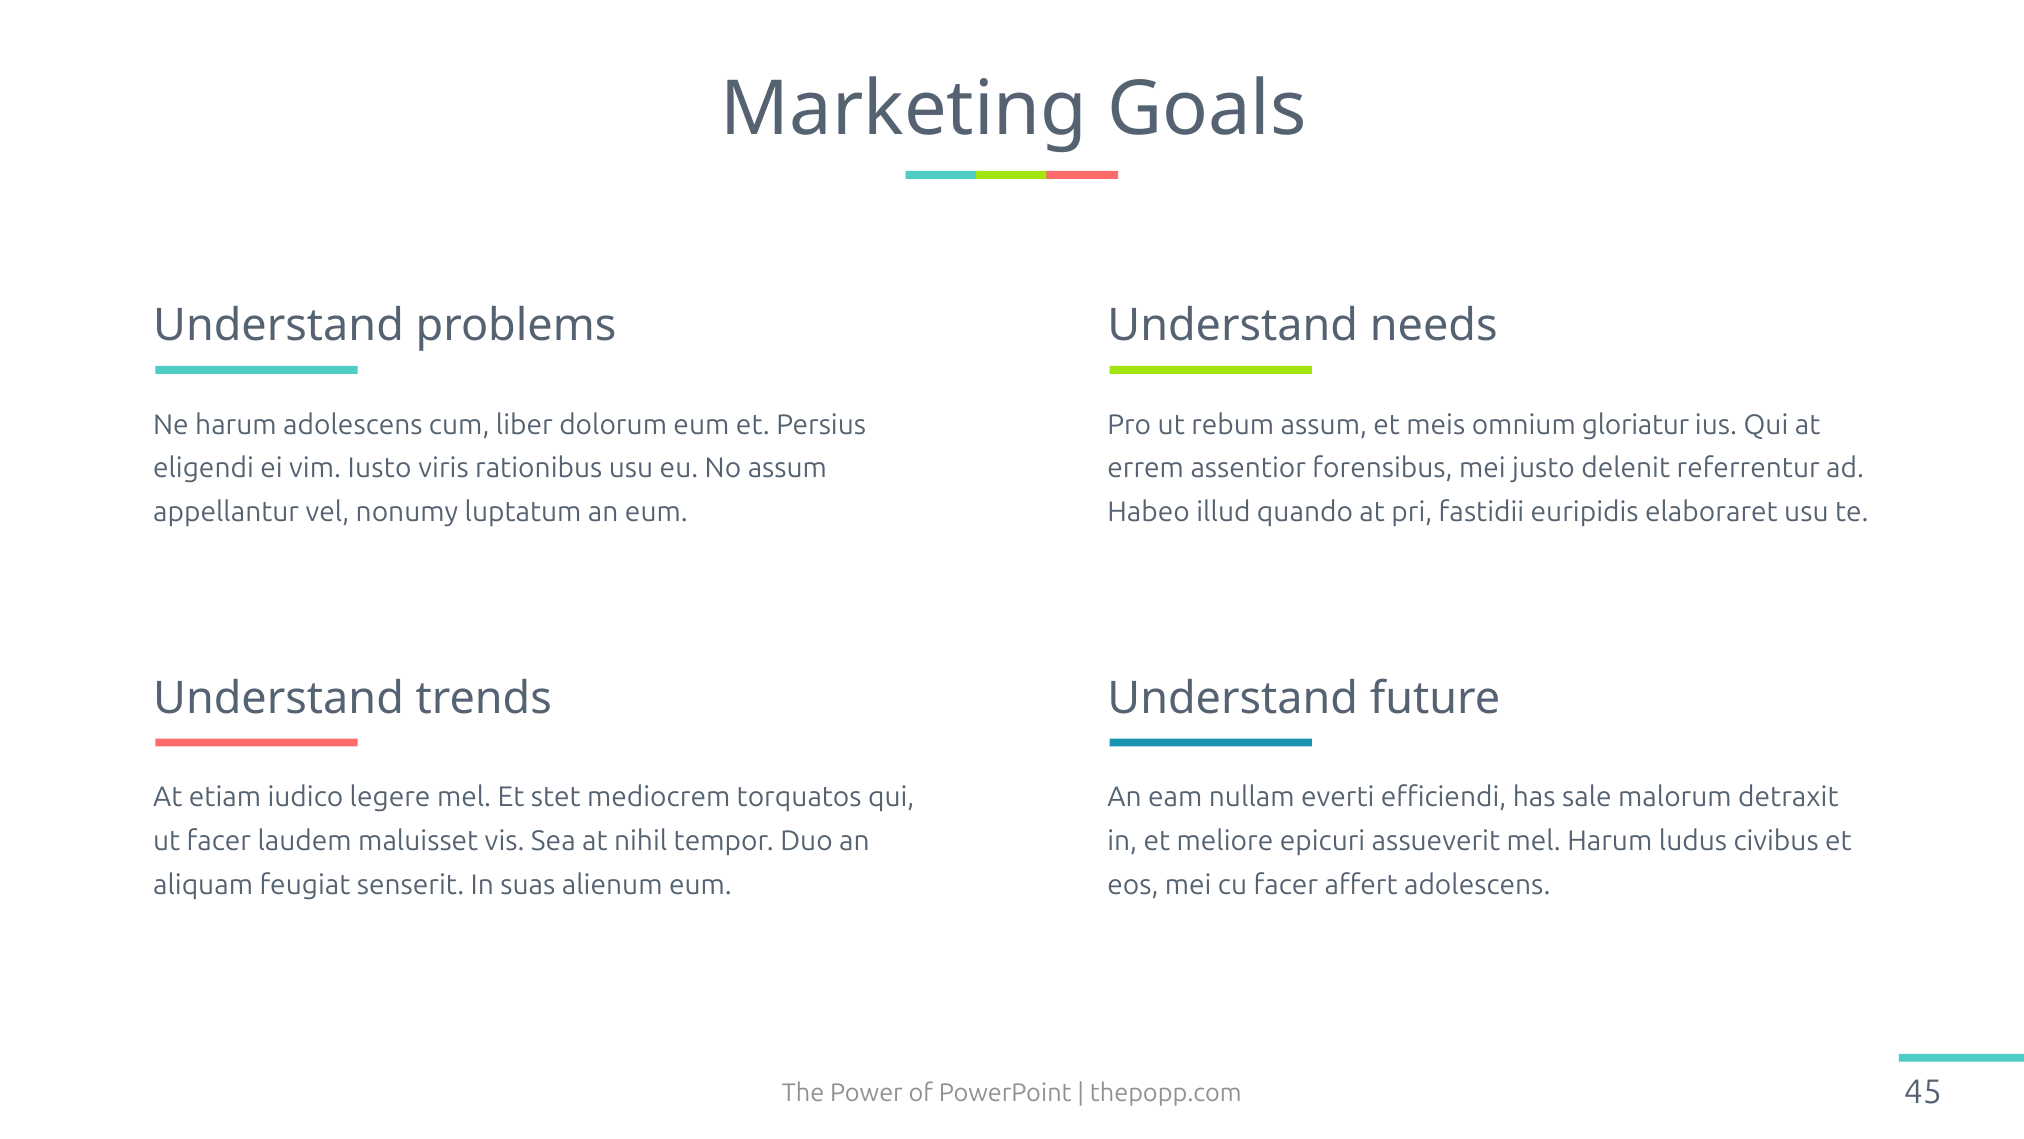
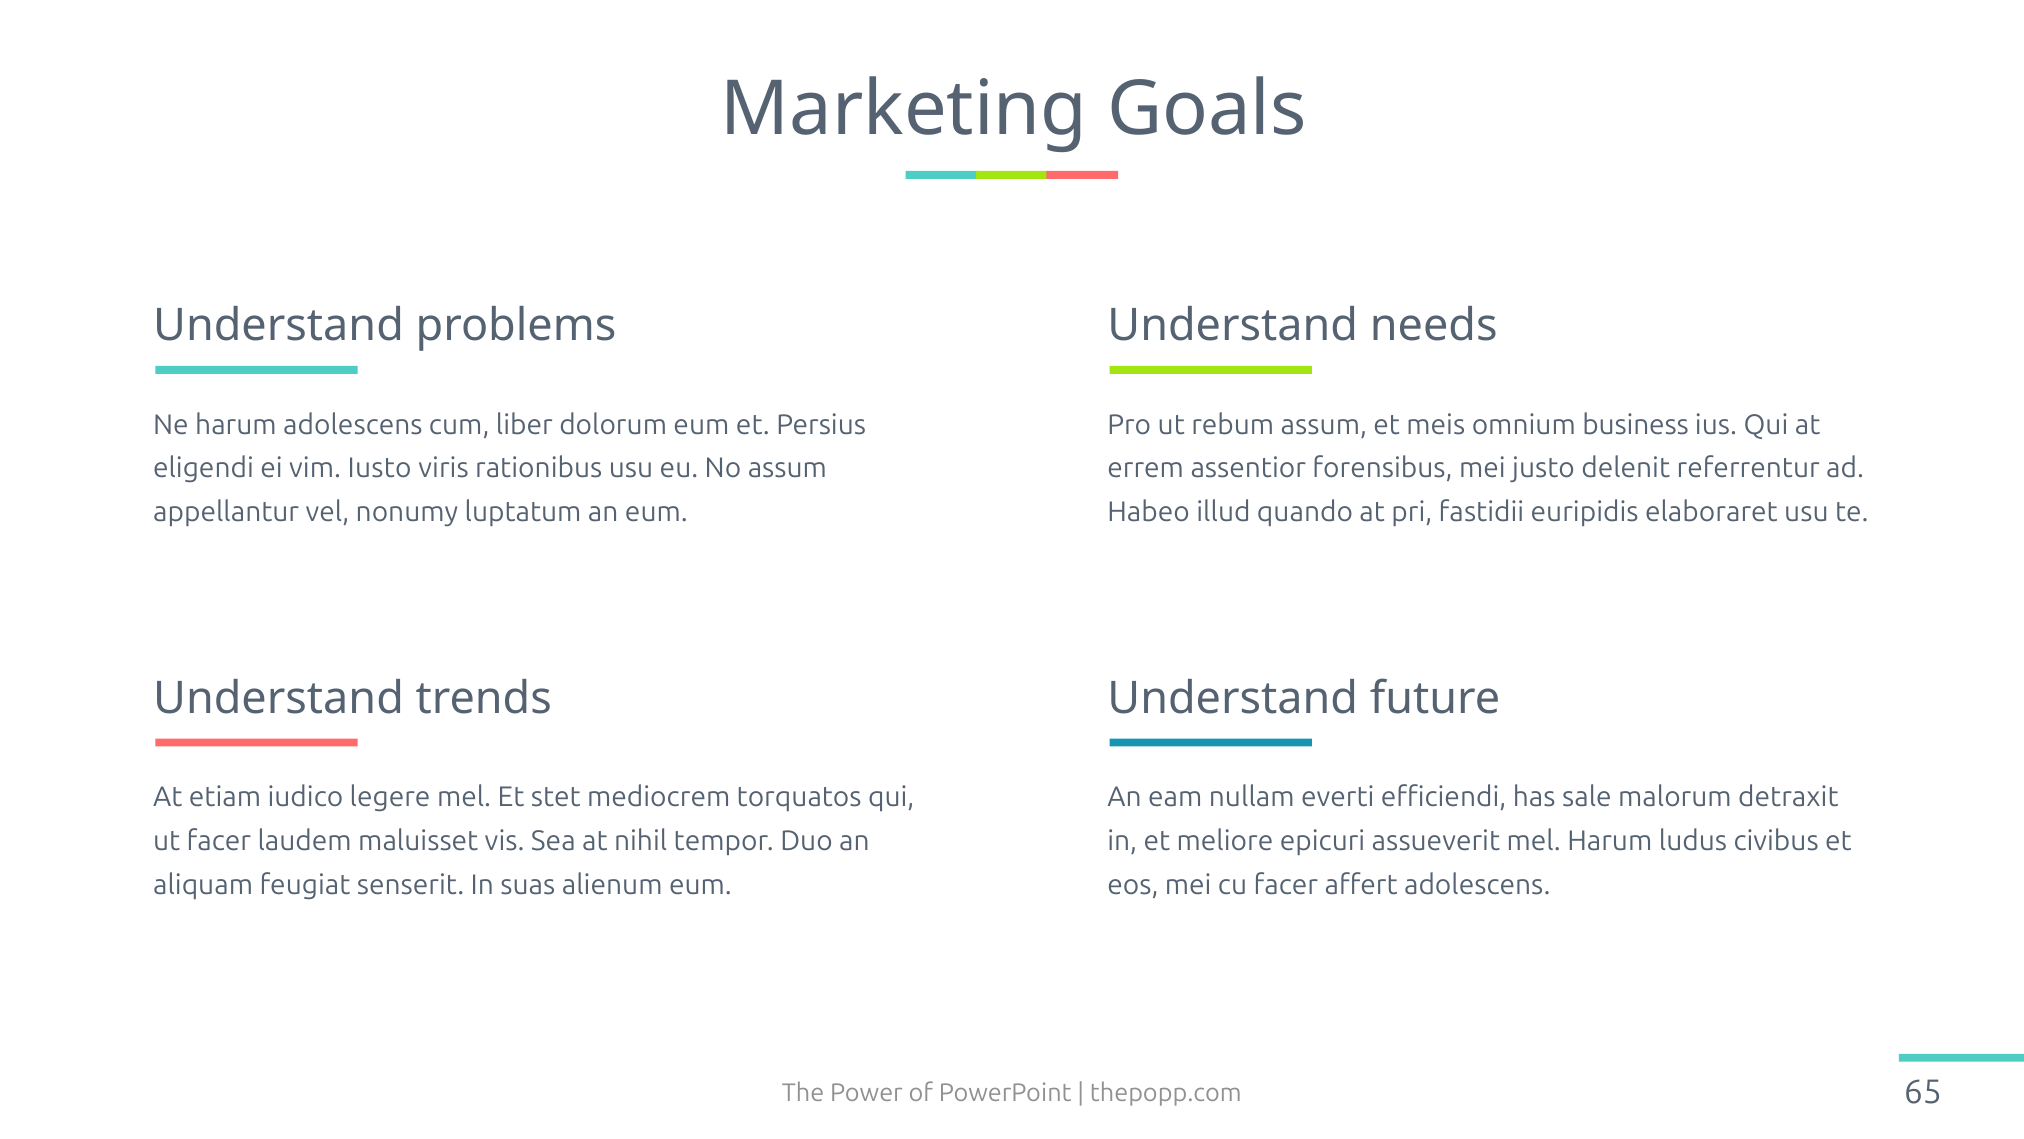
gloriatur: gloriatur -> business (1636, 425)
45: 45 -> 65 (1923, 1092)
